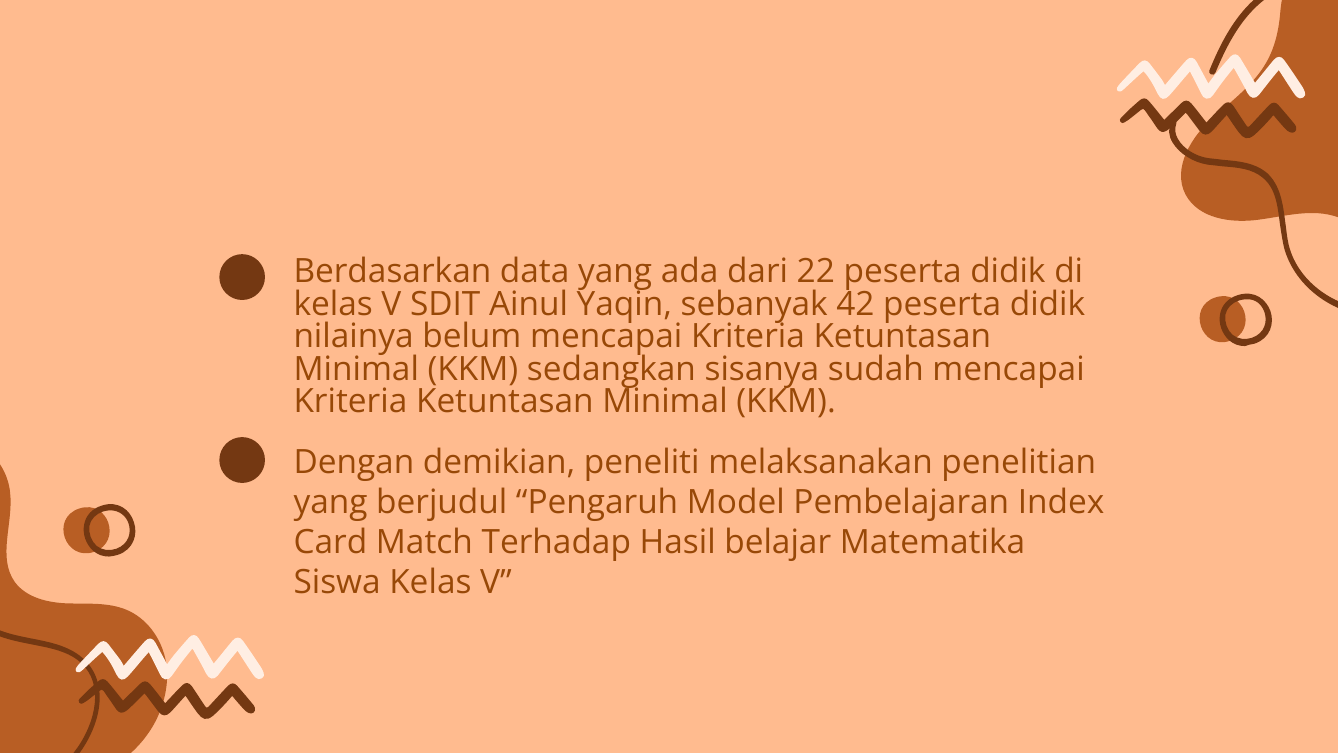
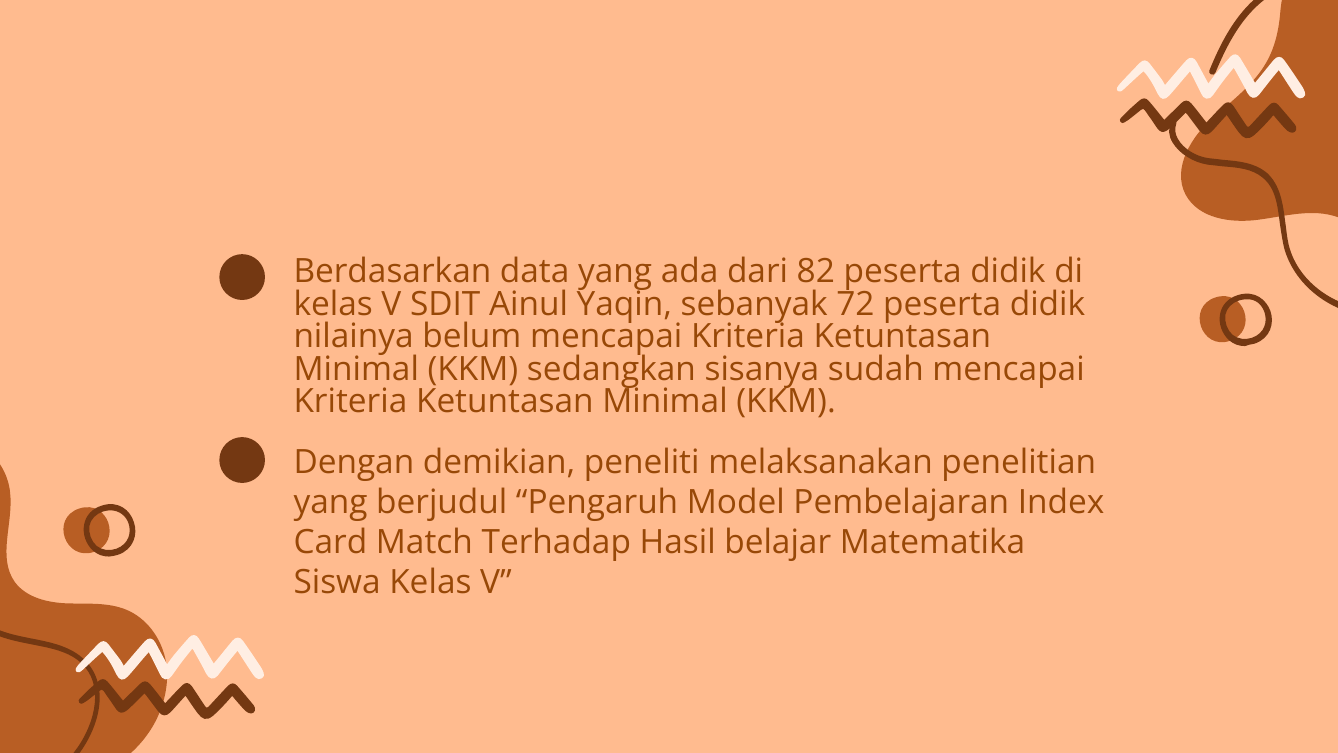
22: 22 -> 82 (816, 272)
42: 42 -> 72 (855, 304)
